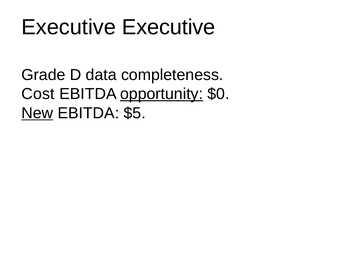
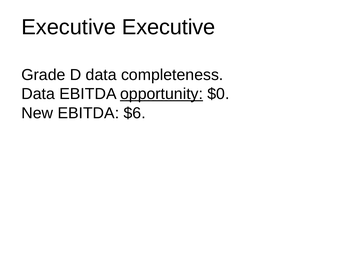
Cost: Cost -> Data (38, 94)
New underline: present -> none (37, 113)
$5: $5 -> $6 (135, 113)
